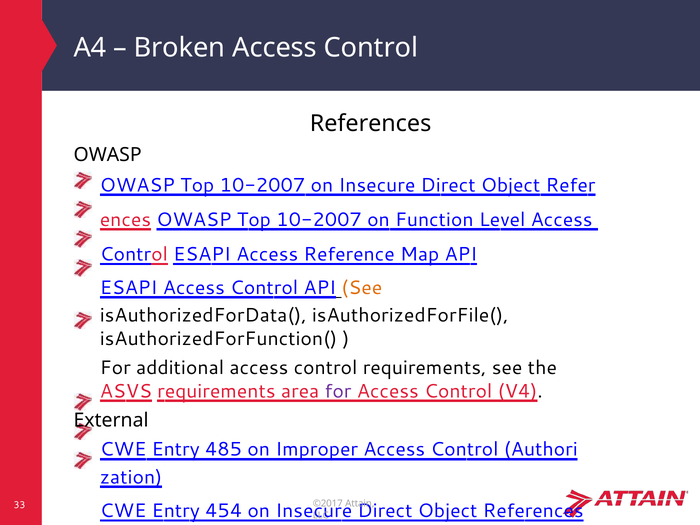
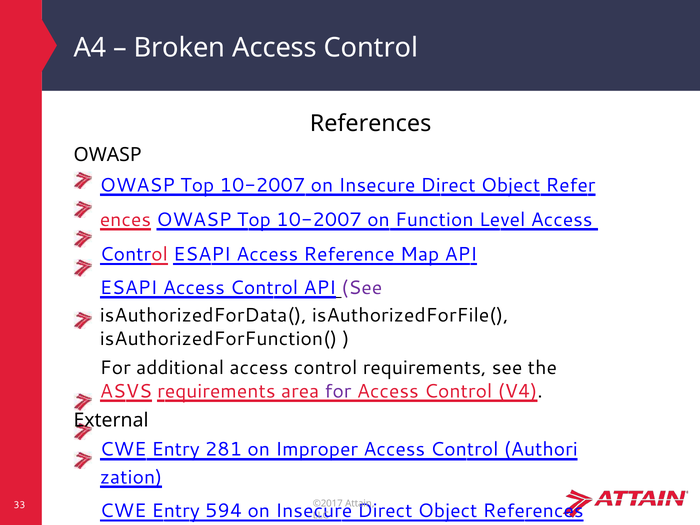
See colour: orange -> purple (362, 288)
485: 485 -> 281 (223, 449)
454: 454 -> 594 (224, 511)
